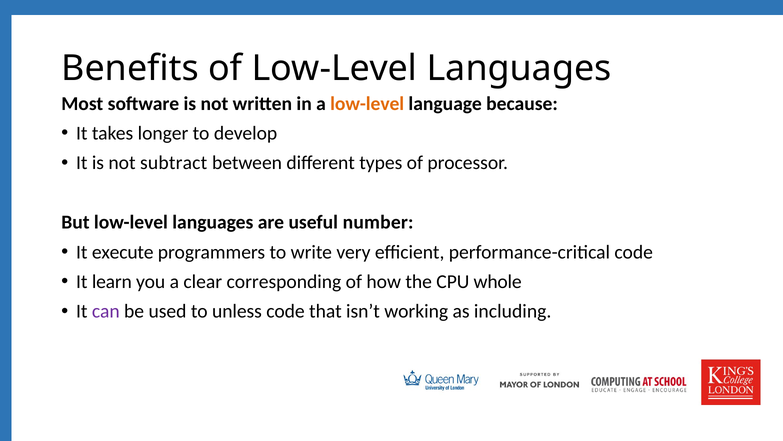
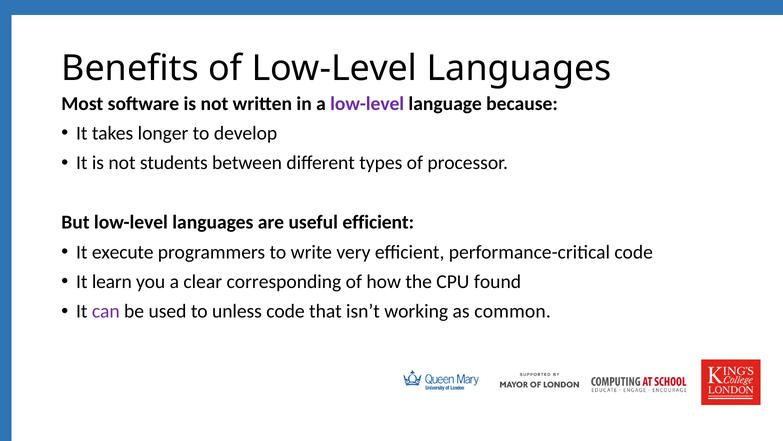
low-level colour: orange -> purple (367, 103)
subtract: subtract -> students (174, 163)
useful number: number -> efficient (378, 222)
whole: whole -> found (498, 281)
including: including -> common (513, 311)
